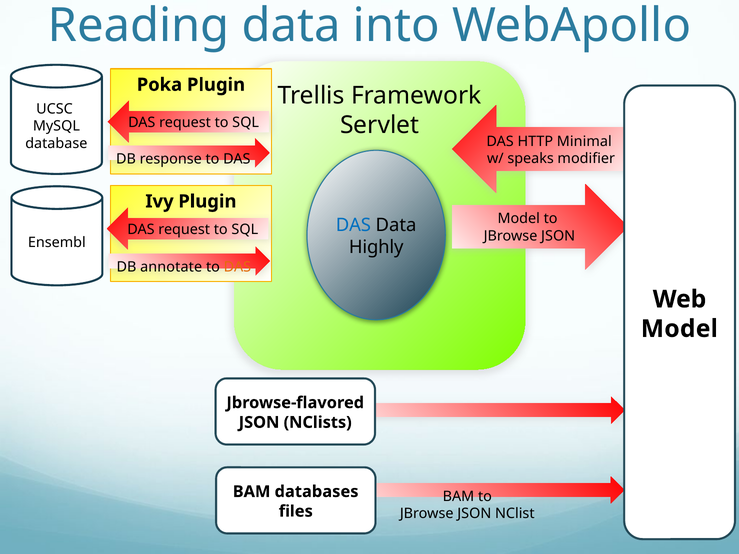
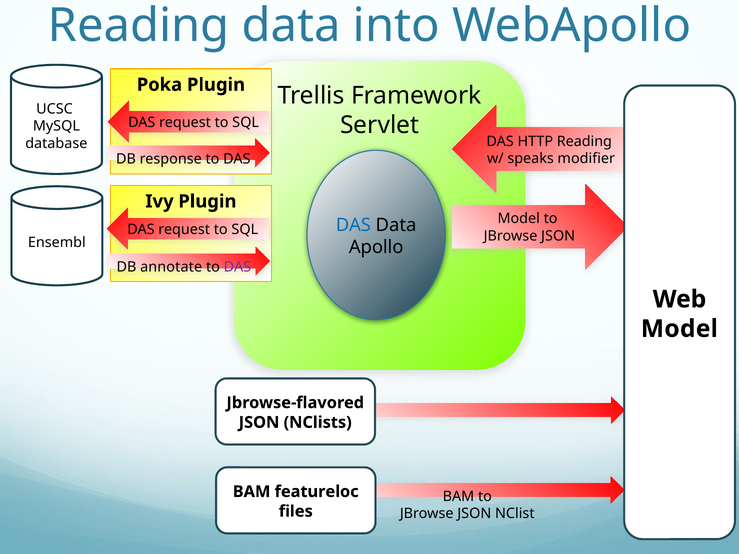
HTTP Minimal: Minimal -> Reading (584, 141)
Highly: Highly -> Apollo (376, 247)
DAS colour: orange -> purple (237, 267)
databases: databases -> featureloc (317, 492)
